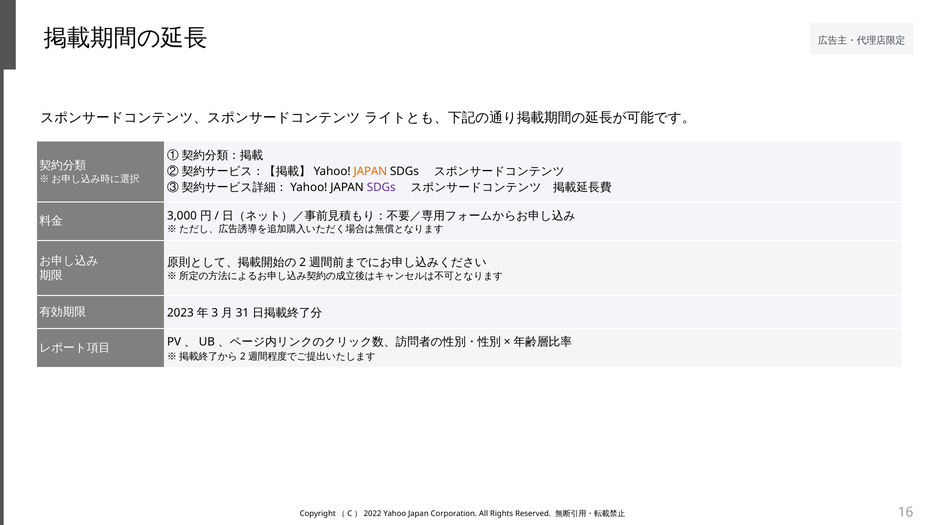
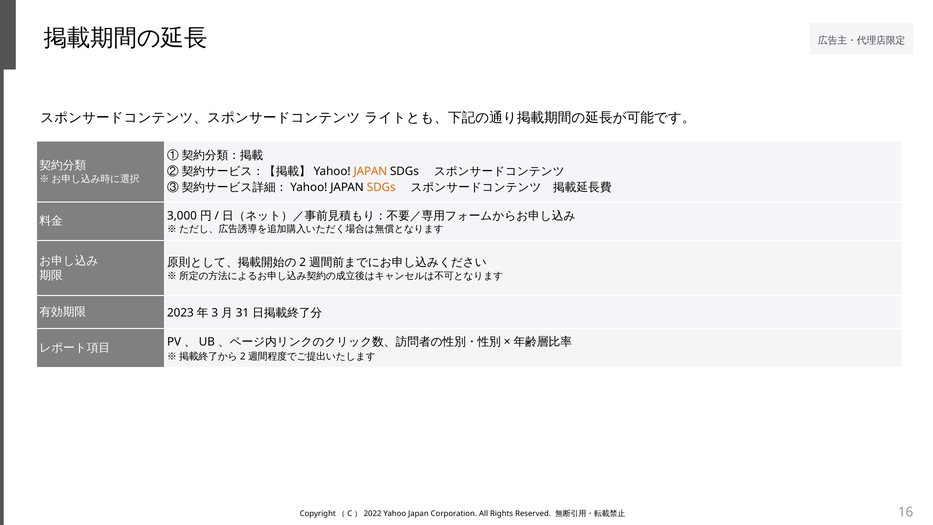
SDGs colour: purple -> orange (381, 187)
